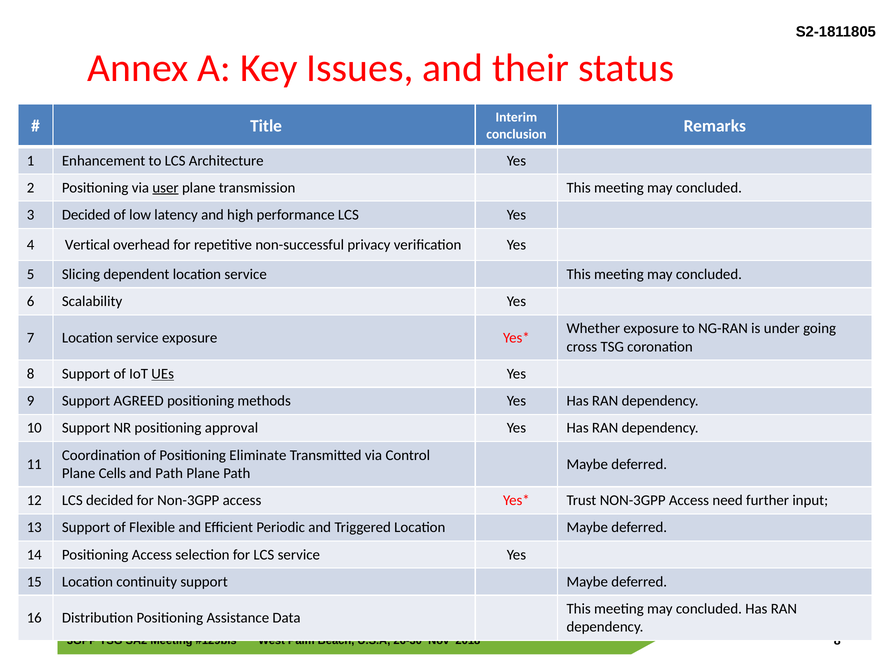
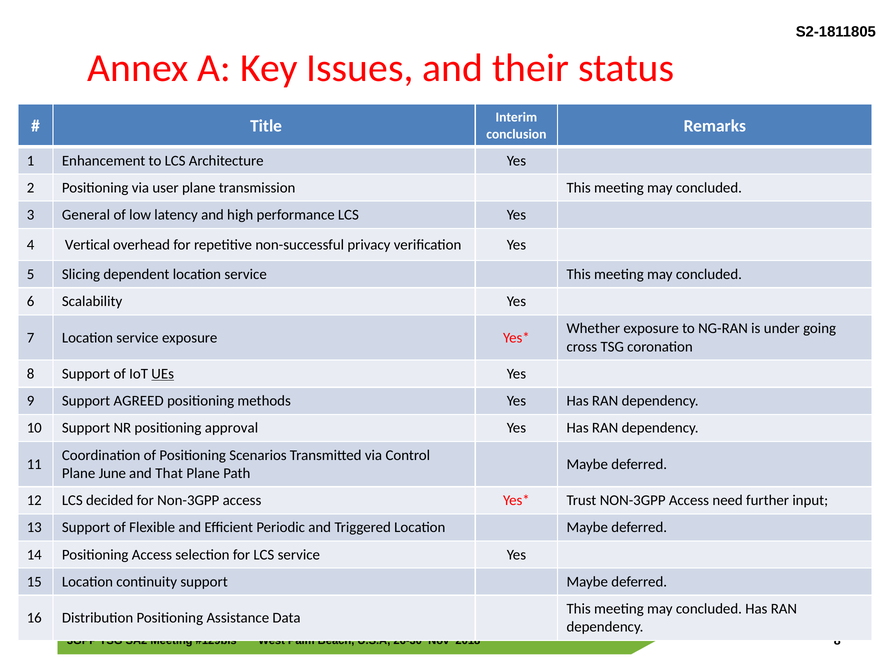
user underline: present -> none (166, 188)
3 Decided: Decided -> General (86, 215)
Eliminate: Eliminate -> Scenarios (258, 455)
Cells: Cells -> June (112, 473)
and Path: Path -> That (169, 473)
